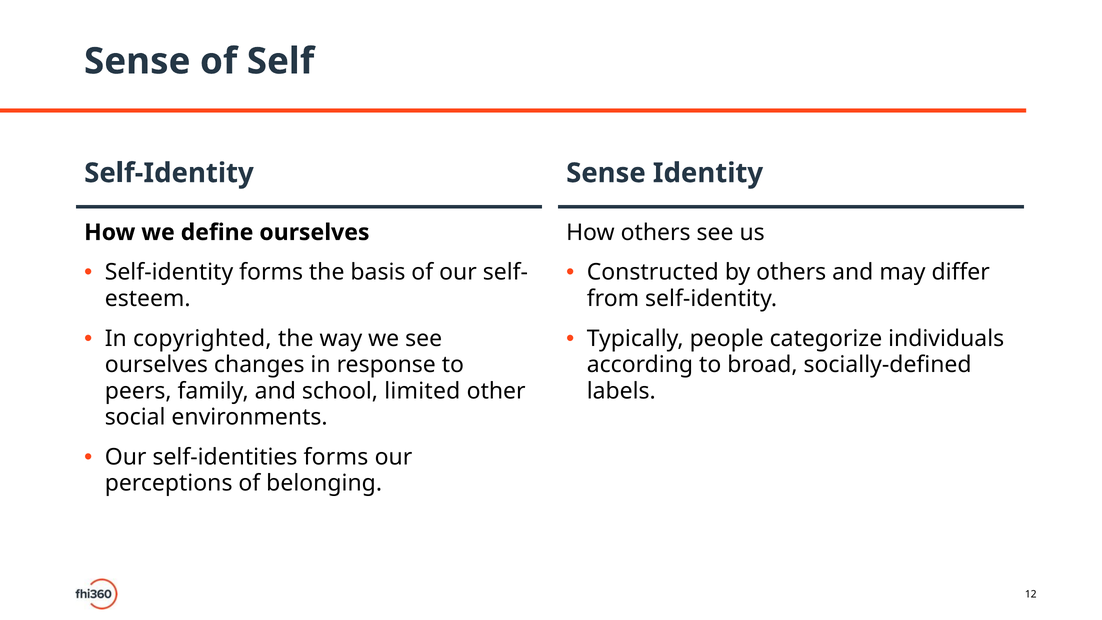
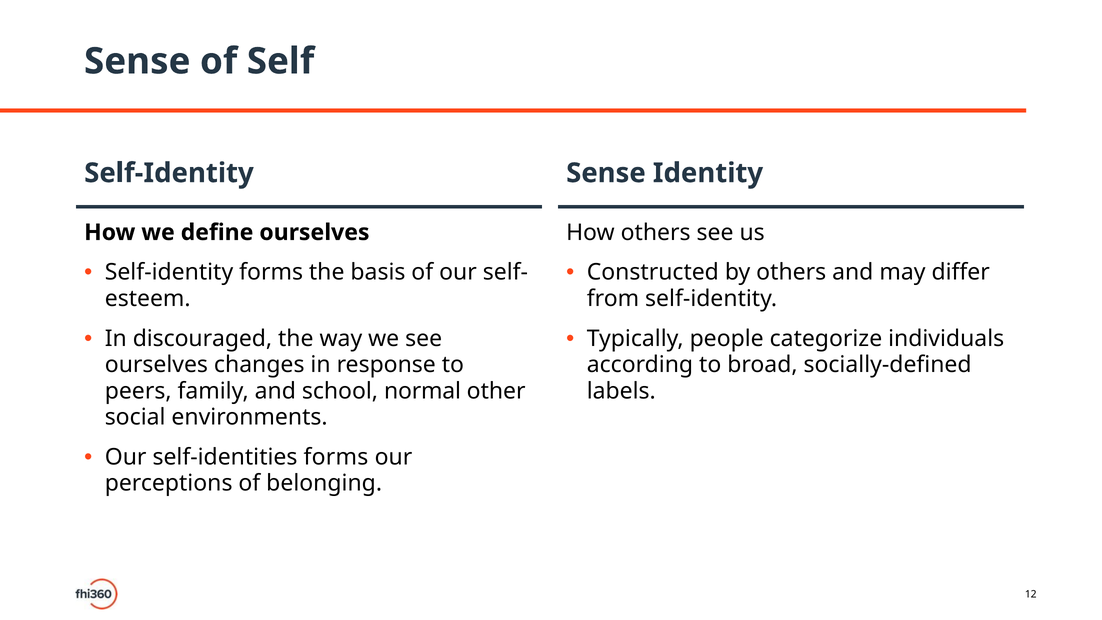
copyrighted: copyrighted -> discouraged (202, 339)
limited: limited -> normal (423, 391)
